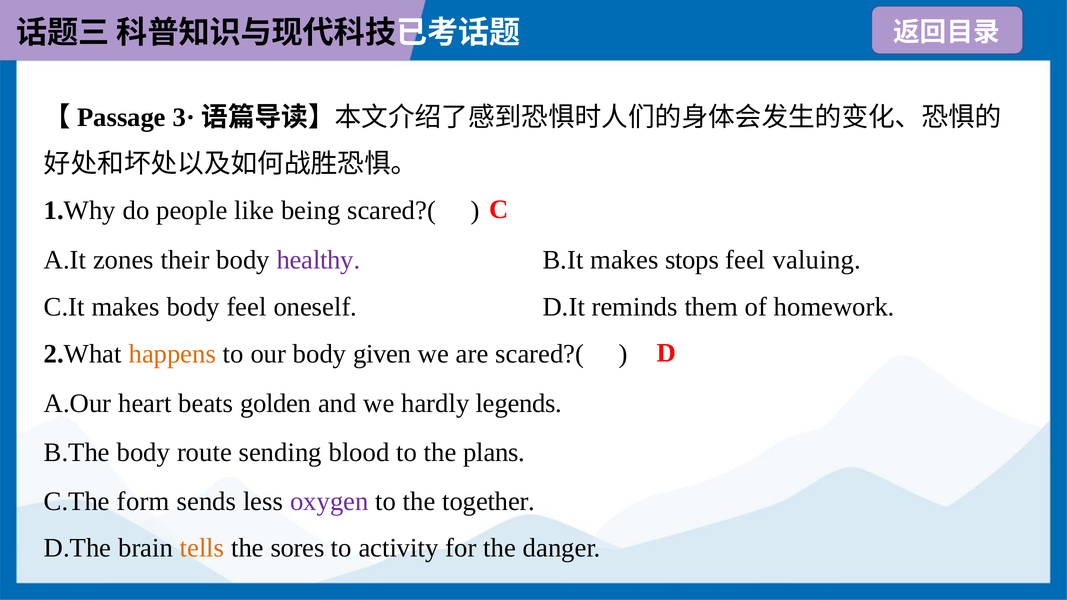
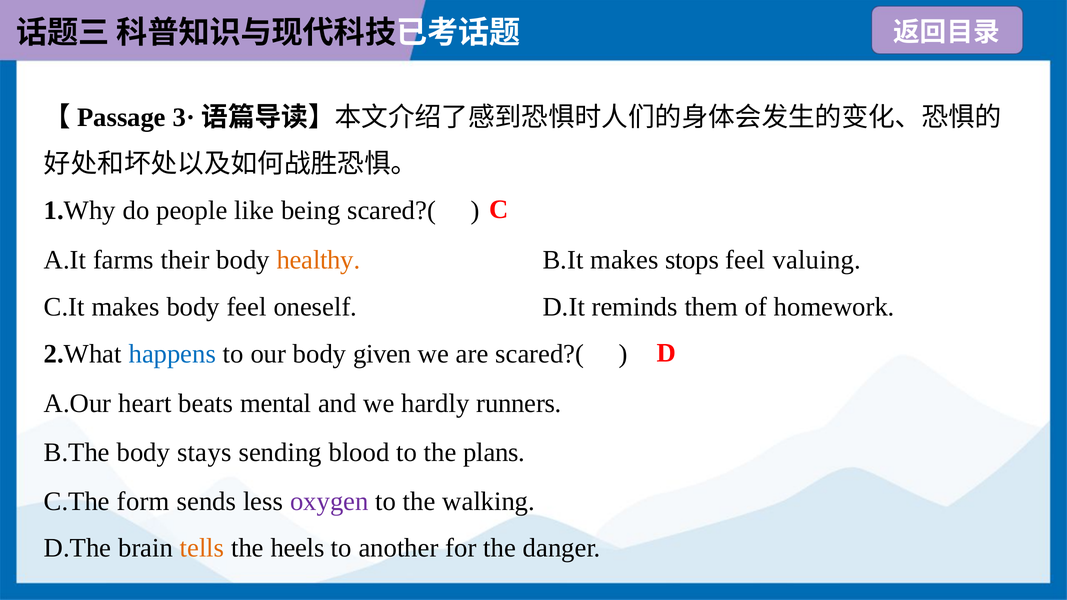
zones: zones -> farms (123, 260)
healthy colour: purple -> orange (318, 260)
happens colour: orange -> blue (172, 354)
golden: golden -> mental (276, 404)
legends: legends -> runners (519, 404)
route: route -> stays (204, 452)
together: together -> walking (489, 501)
sores: sores -> heels (298, 548)
activity: activity -> another (399, 548)
